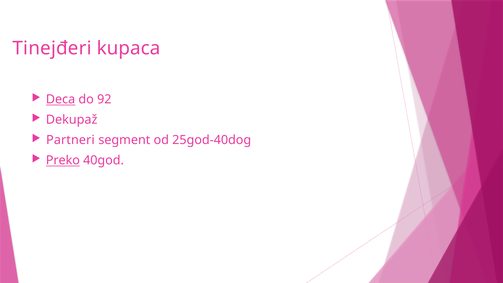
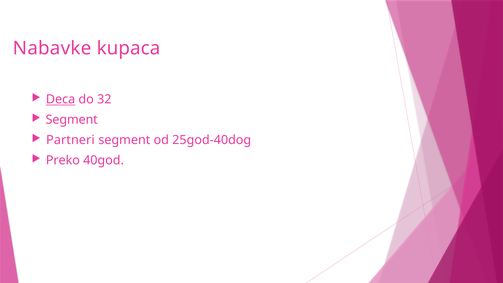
Tinejđeri: Tinejđeri -> Nabavke (52, 48)
92: 92 -> 32 (104, 99)
Dekupaž: Dekupaž -> Segment (72, 120)
Preko underline: present -> none (63, 160)
